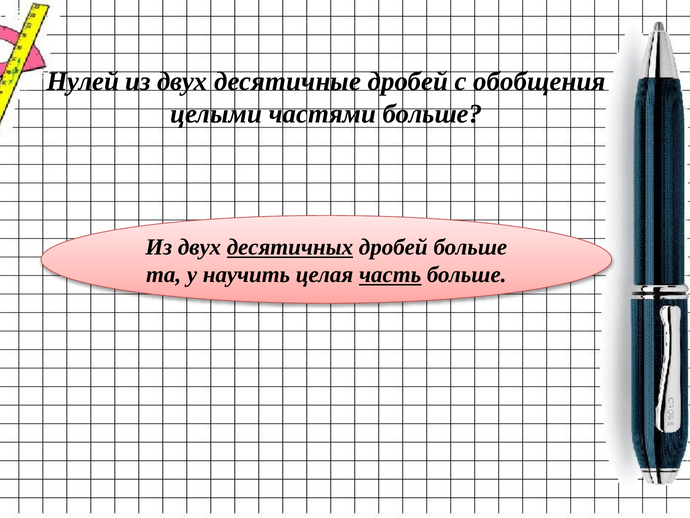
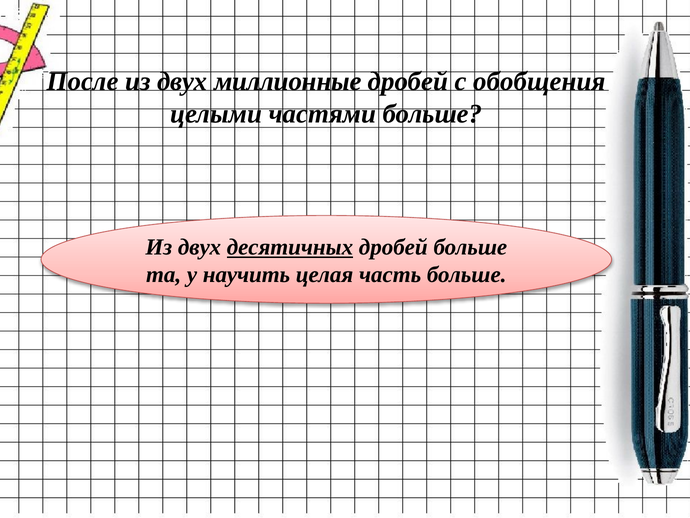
Нулей: Нулей -> После (83, 81)
десятичные: десятичные -> миллионные (288, 81)
часть underline: present -> none (390, 275)
